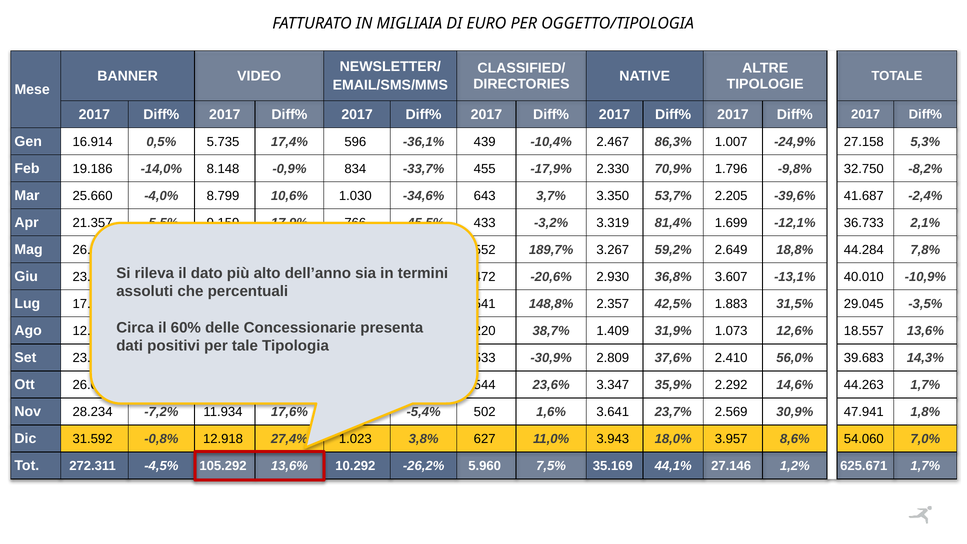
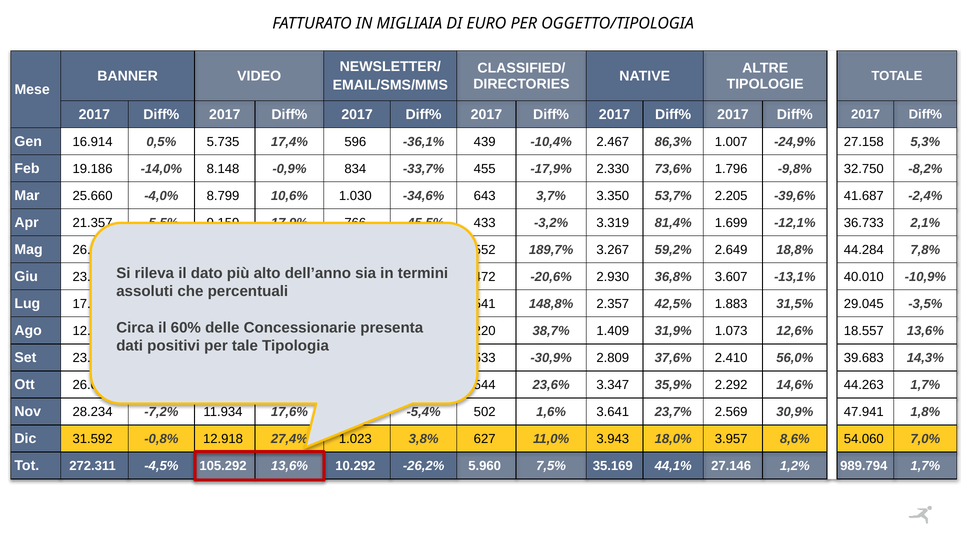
70,9%: 70,9% -> 73,6% (673, 169)
625.671: 625.671 -> 989.794 (864, 466)
